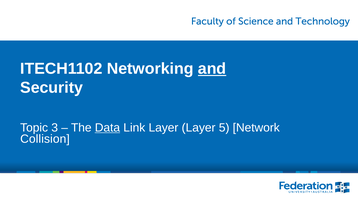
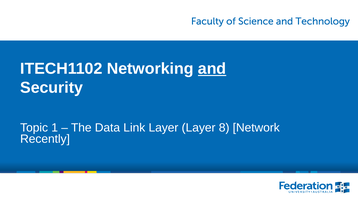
3: 3 -> 1 (55, 128)
Data underline: present -> none (107, 128)
5: 5 -> 8 (224, 128)
Collision: Collision -> Recently (45, 139)
